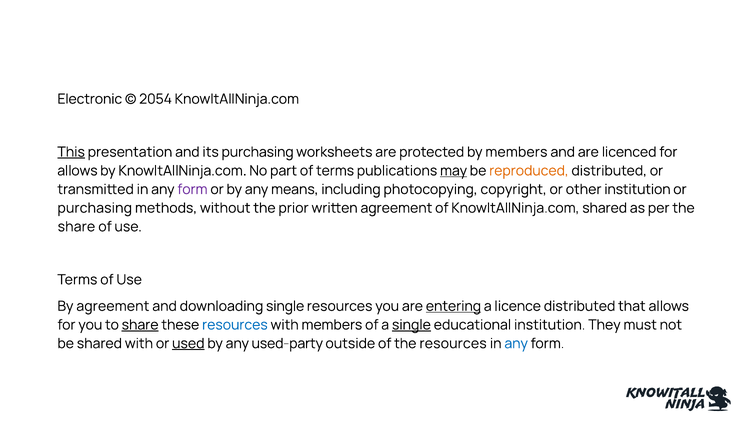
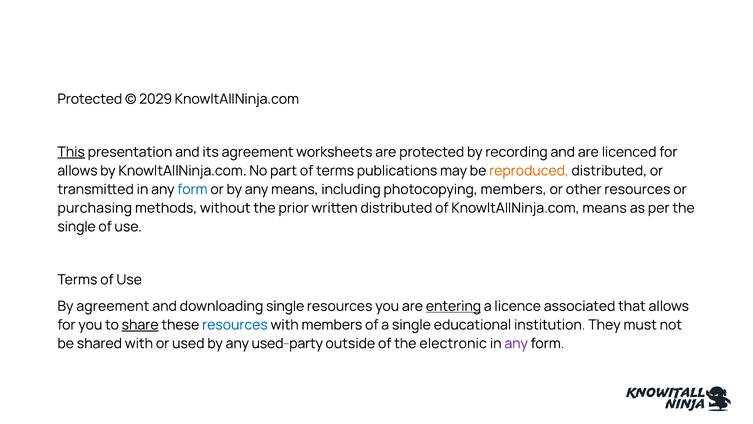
Electronic: Electronic -> Protected (90, 99)
2054: 2054 -> 2029 (156, 99)
its purchasing: purchasing -> agreement (258, 152)
by members: members -> recording (516, 152)
may underline: present -> none (454, 171)
form colour: purple -> blue (192, 189)
photocopying copyright: copyright -> members (514, 189)
other institution: institution -> resources (637, 189)
written agreement: agreement -> distributed (396, 208)
KnowItAllNinja.com shared: shared -> means (605, 208)
share: share -> single (77, 226)
licence distributed: distributed -> associated (580, 306)
single underline: present -> none (411, 325)
used underline: present -> none (188, 343)
the resources: resources -> electronic (453, 343)
any colour: blue -> purple (516, 343)
